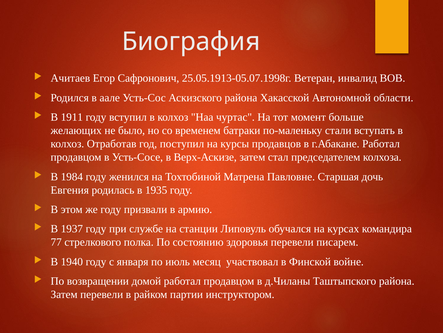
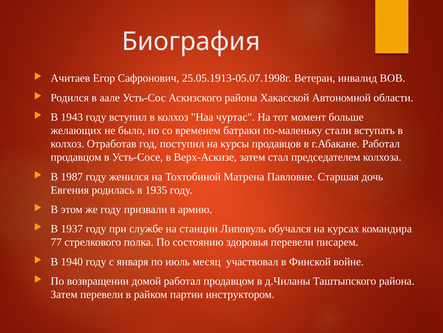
1911: 1911 -> 1943 (72, 117)
1984: 1984 -> 1987 (72, 176)
